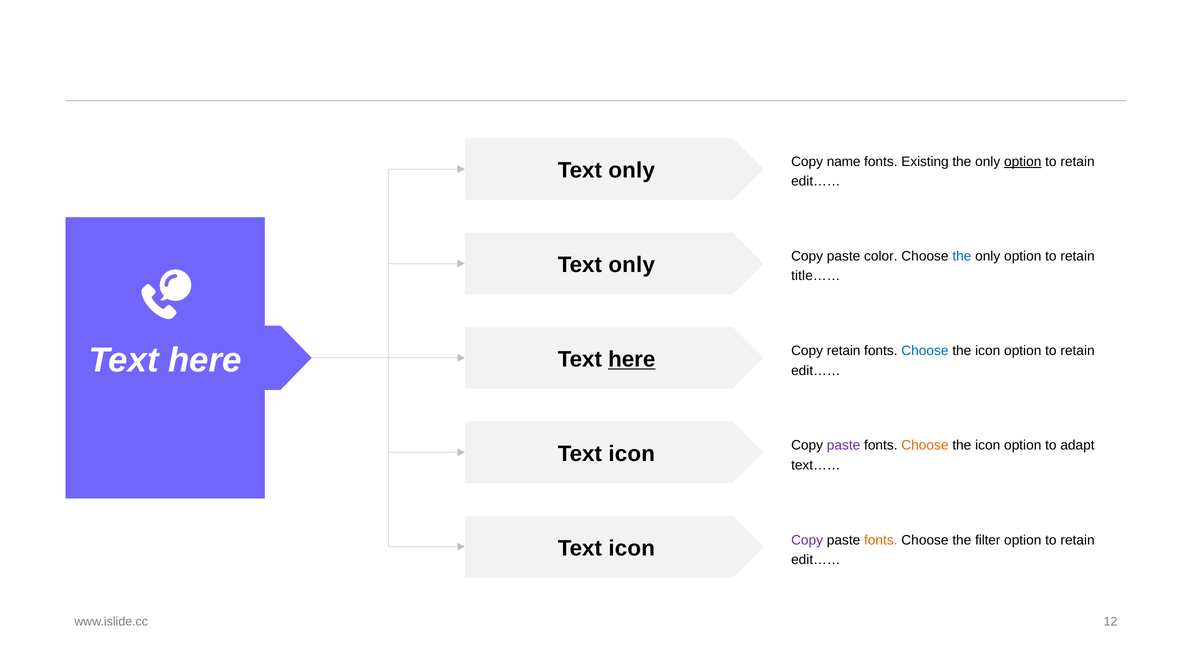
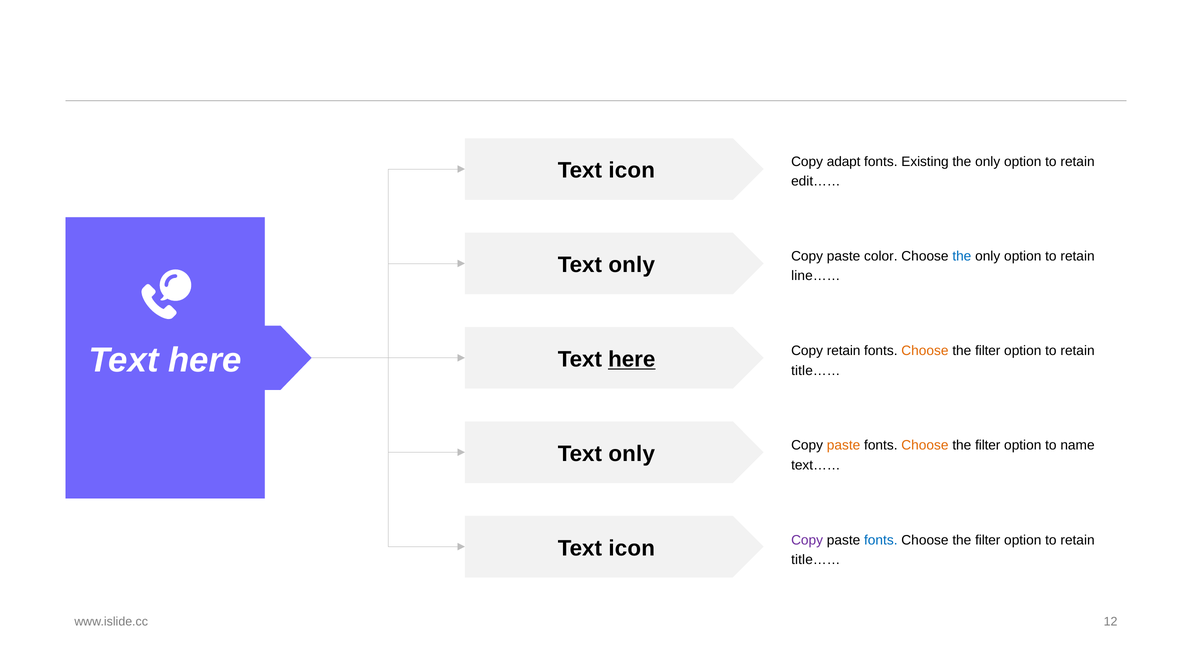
name: name -> adapt (844, 161)
option underline: present -> none (1023, 161)
only: only -> icon (632, 170)
title……: title…… -> line…… (816, 276)
Choose colour: blue -> orange (925, 351)
icon: icon -> filter (988, 351)
edit……: edit…… -> title…… (816, 370)
paste colour: purple -> orange (844, 445)
icon: icon -> filter (988, 445)
adapt: adapt -> name (1077, 445)
icon: icon -> only (632, 453)
fonts colour: orange -> blue (881, 540)
edit……: edit…… -> title…… (816, 559)
